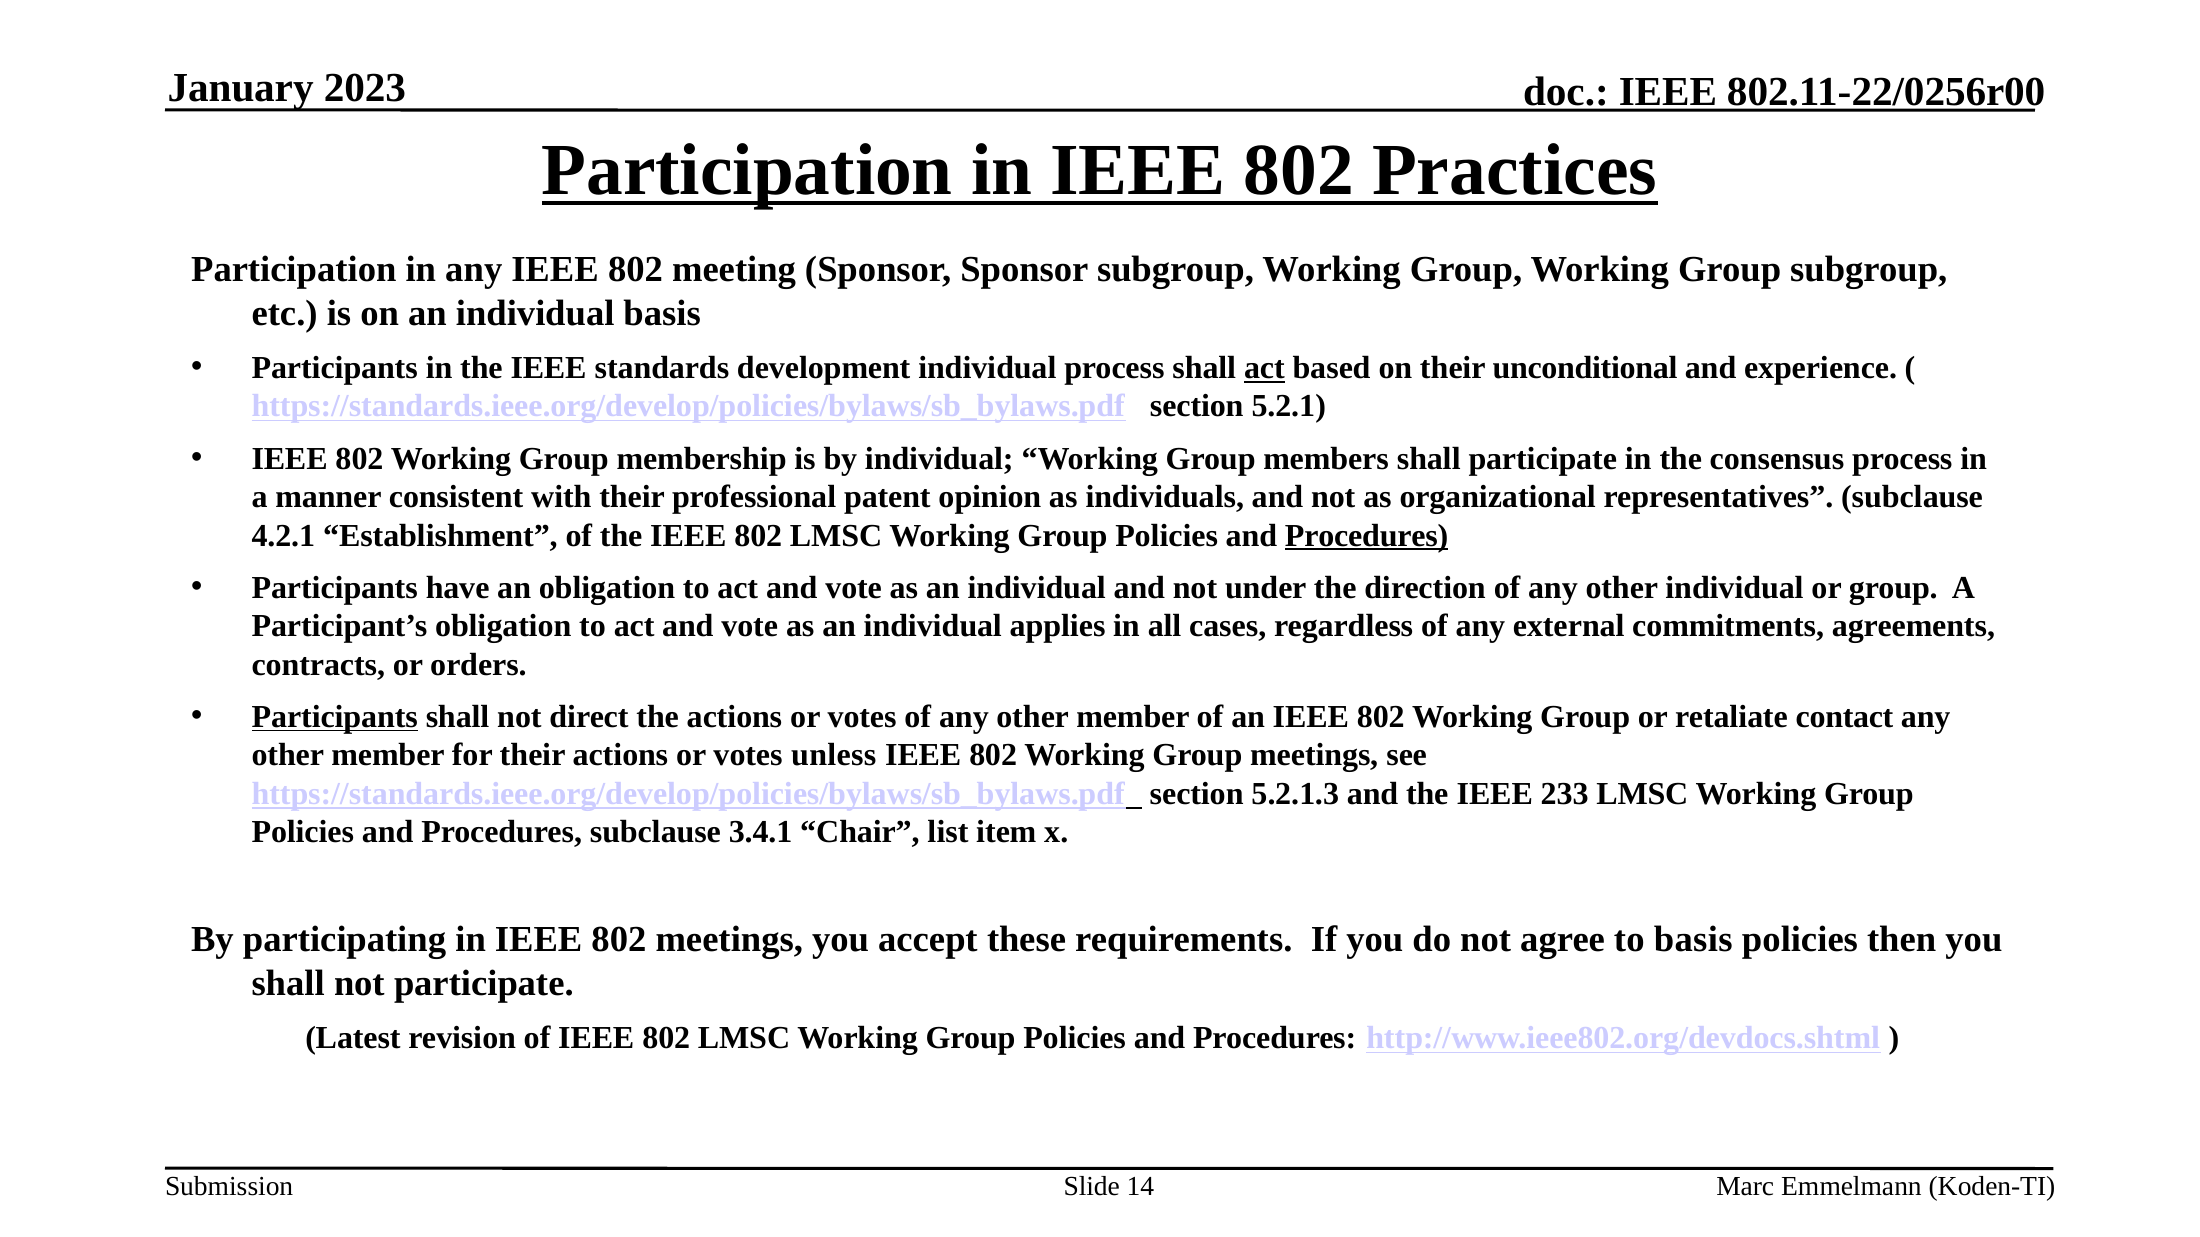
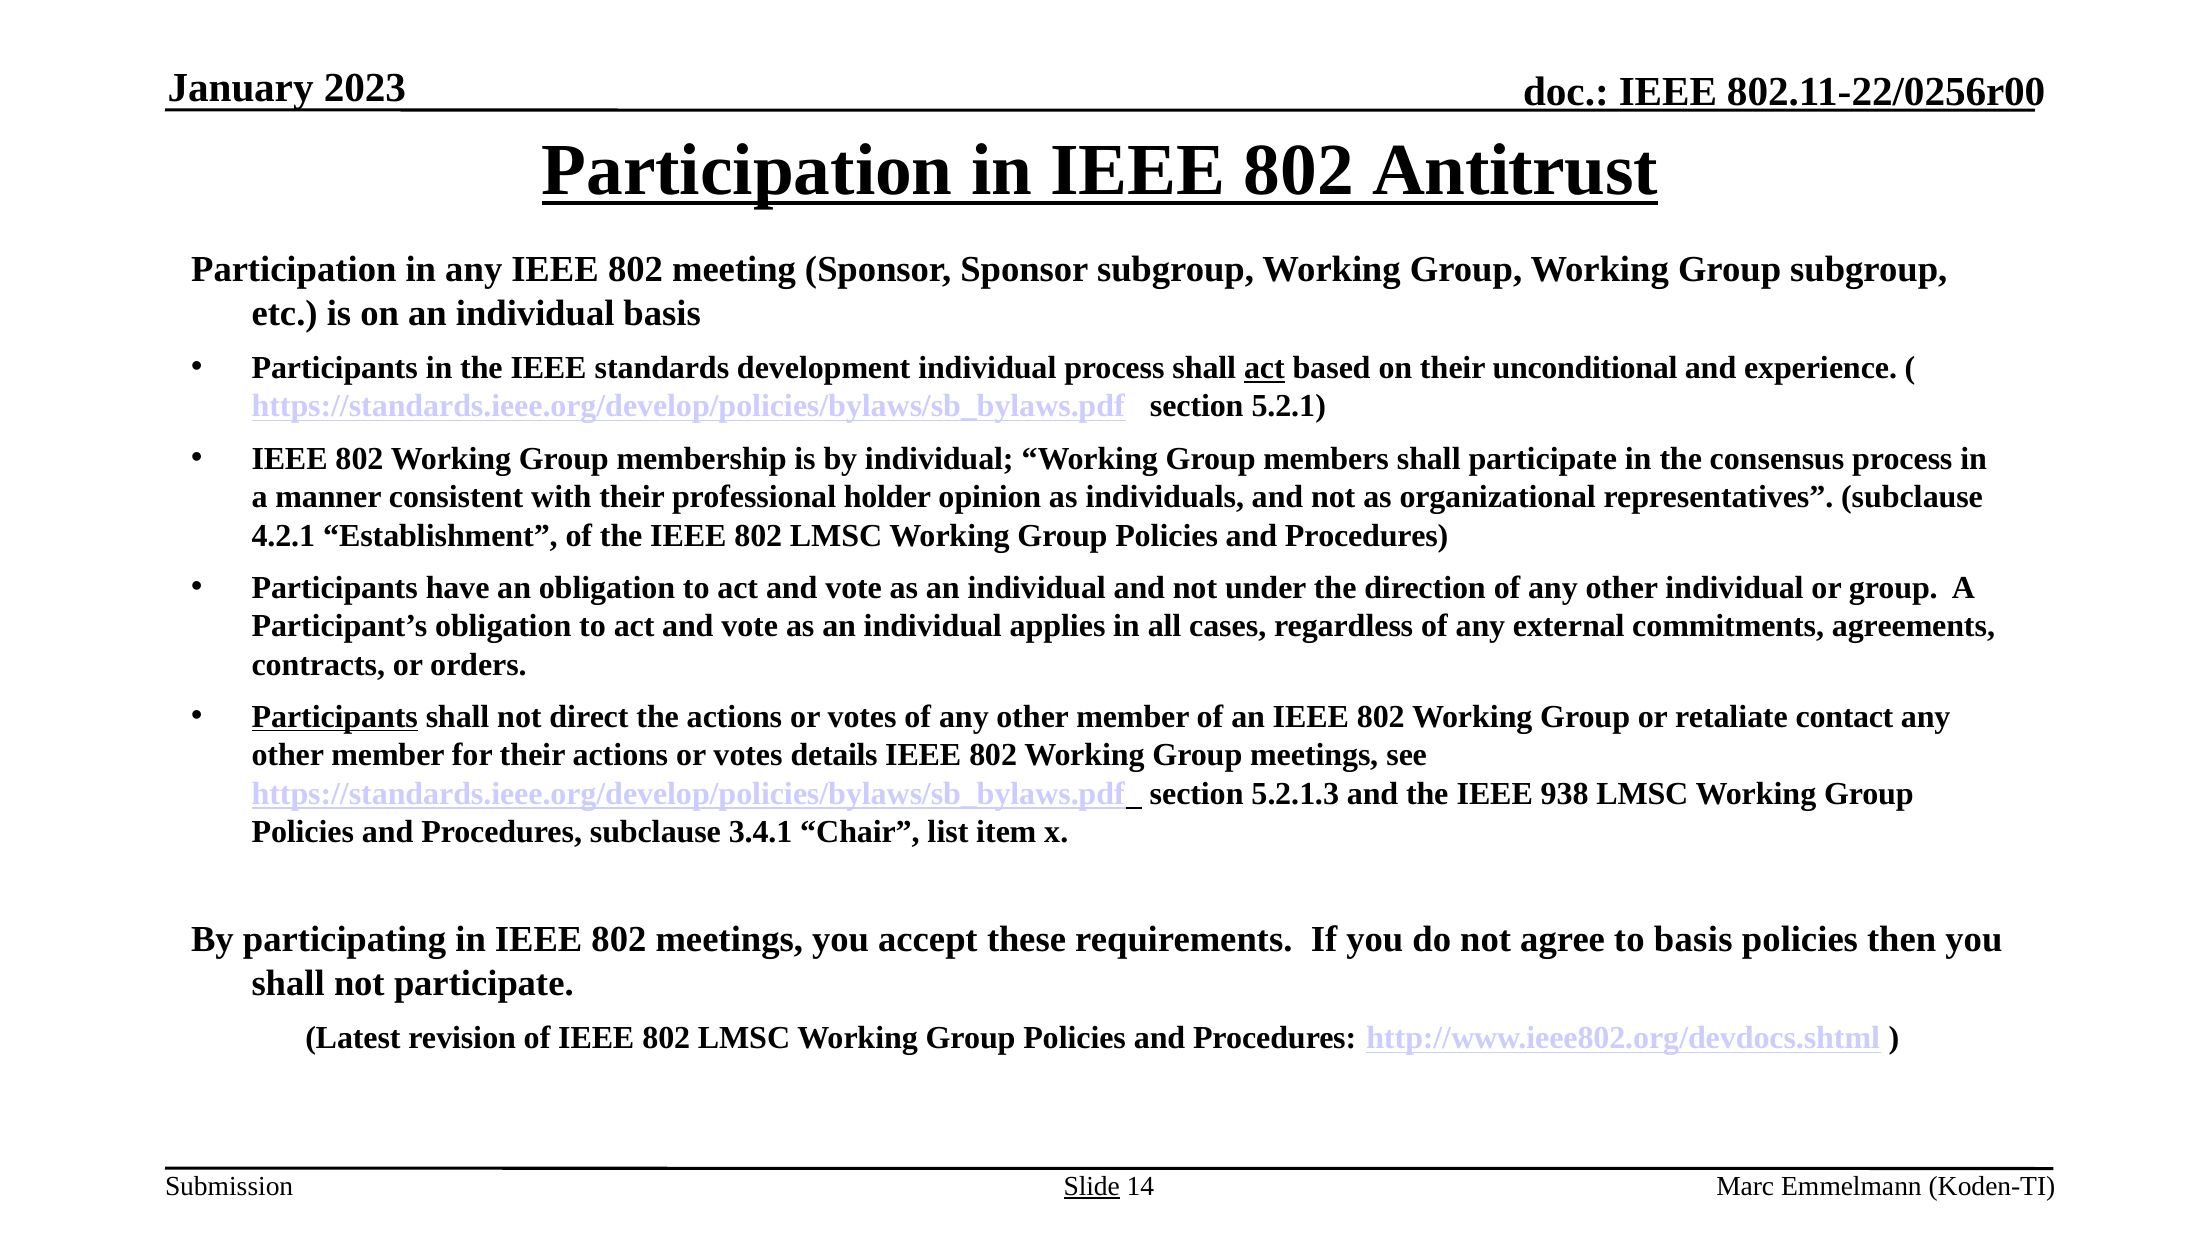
Practices: Practices -> Antitrust (1515, 170)
patent: patent -> holder (887, 497)
Procedures underline: present -> none (1367, 536)
unless: unless -> details (834, 756)
233: 233 -> 938 (1565, 794)
Slide underline: none -> present (1092, 1187)
